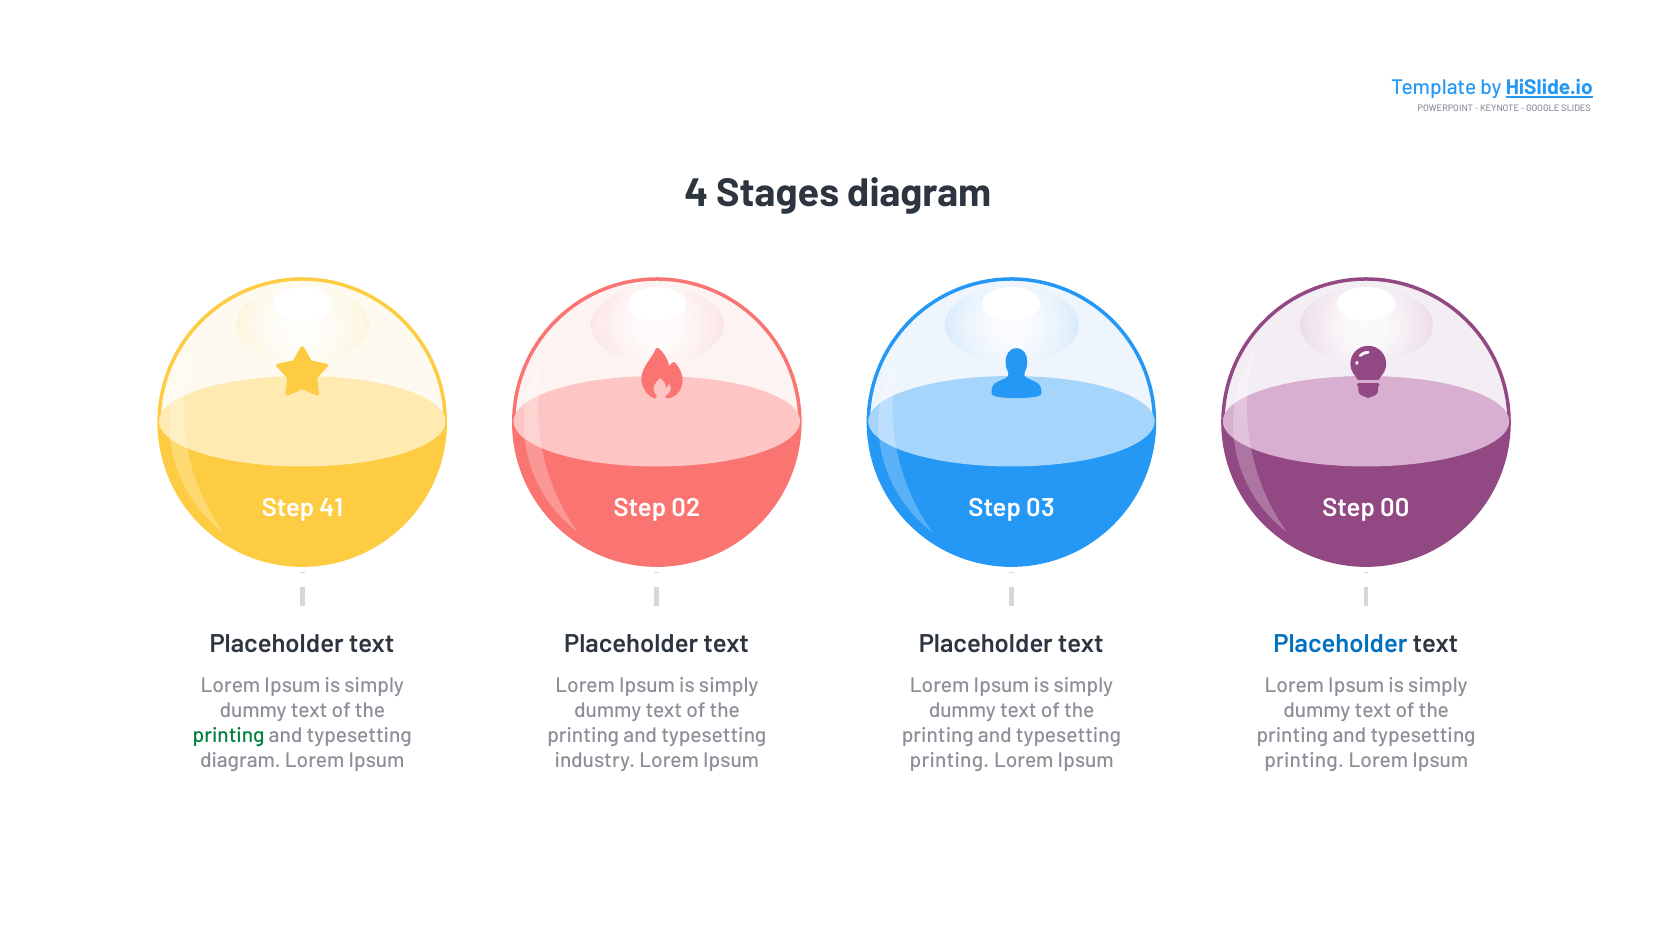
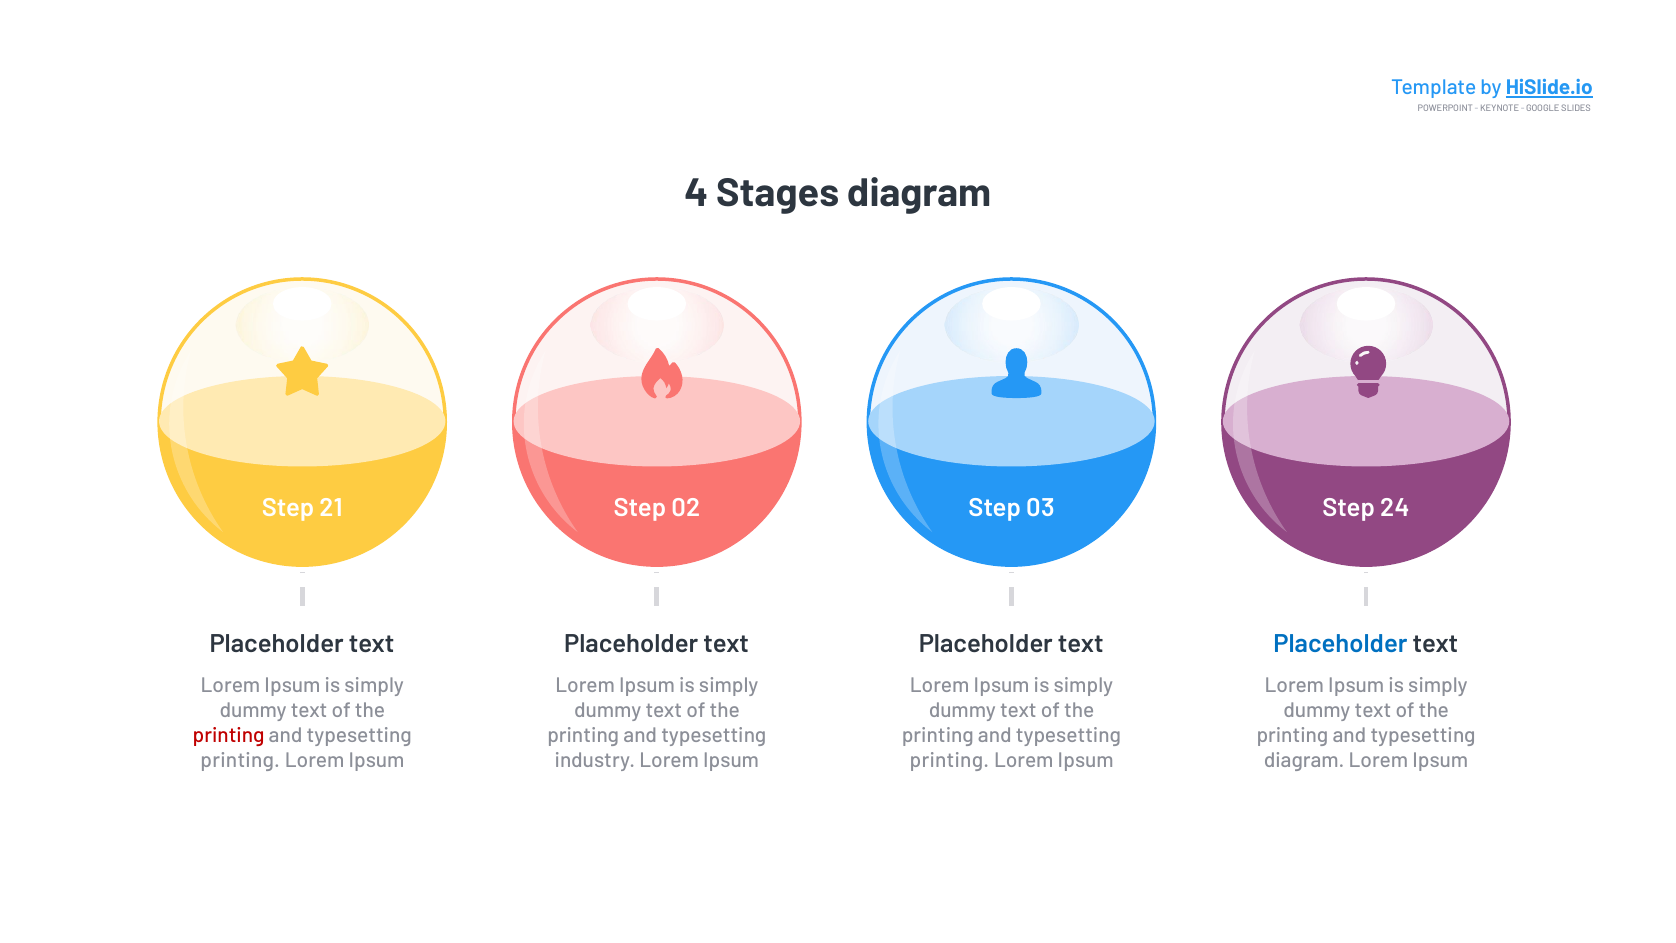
41: 41 -> 21 (331, 508)
00: 00 -> 24 (1395, 508)
printing colour: green -> red (229, 735)
diagram: diagram -> printing (240, 761)
printing: printing -> diagram (1304, 761)
